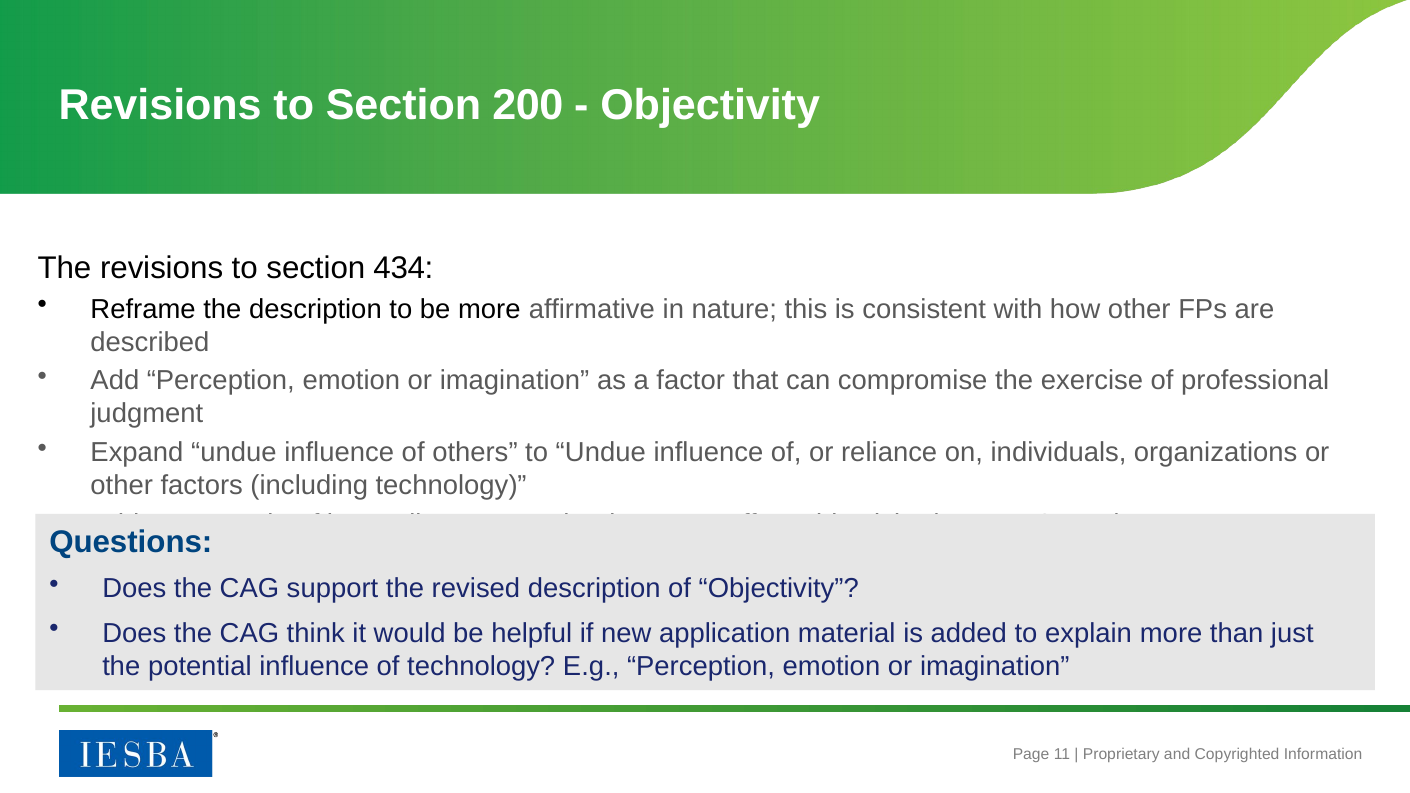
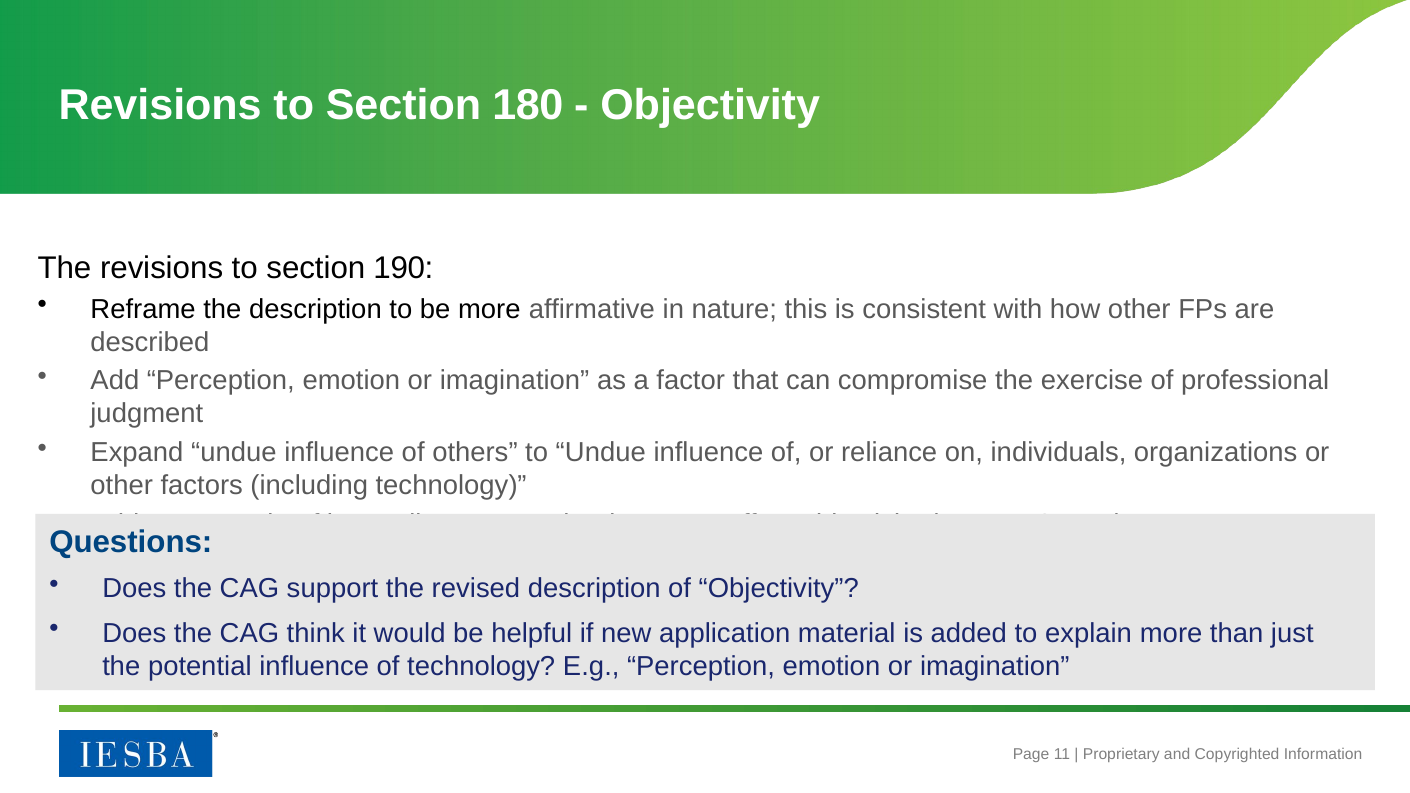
200: 200 -> 180 (528, 106)
434: 434 -> 190 (403, 268)
